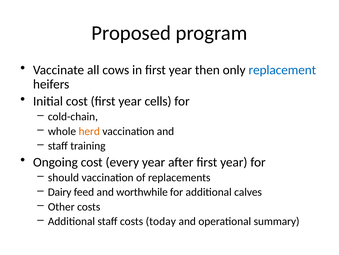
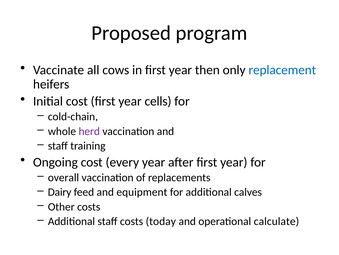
herd colour: orange -> purple (89, 131)
should: should -> overall (63, 177)
worthwhile: worthwhile -> equipment (142, 192)
summary: summary -> calculate (276, 221)
